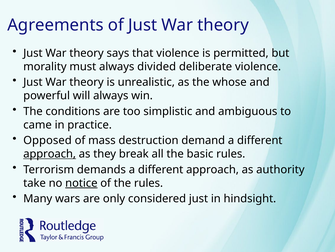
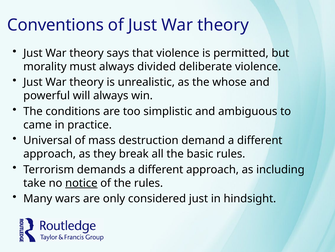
Agreements: Agreements -> Conventions (56, 25)
Opposed: Opposed -> Universal (48, 140)
approach underline: present -> none (50, 153)
authority: authority -> including (280, 169)
